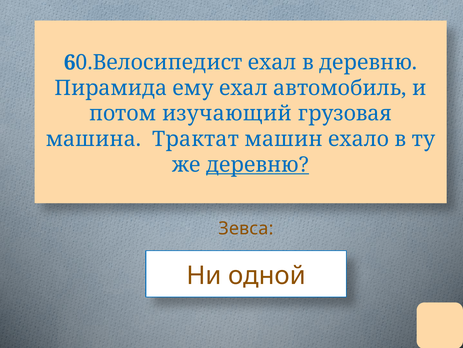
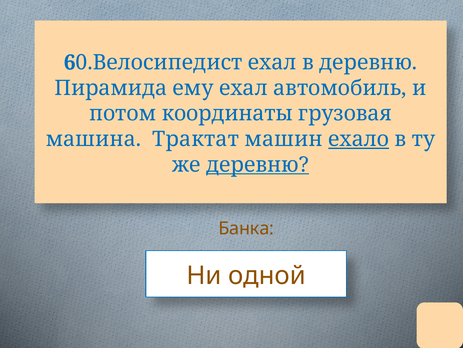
изучающий: изучающий -> координаты (227, 113)
ехало underline: none -> present (359, 139)
Зевса: Зевса -> Банка (246, 228)
